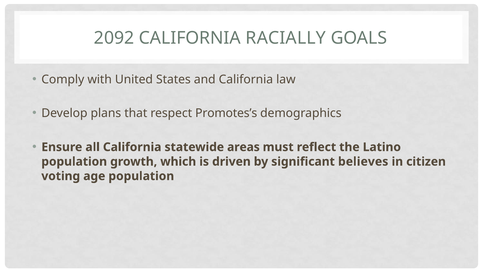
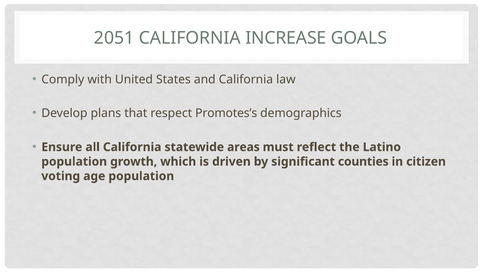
2092: 2092 -> 2051 (114, 38)
RACIALLY: RACIALLY -> INCREASE (286, 38)
believes: believes -> counties (363, 161)
